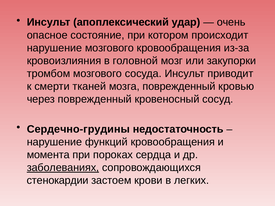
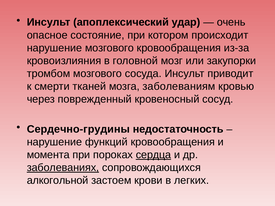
мозга поврежденный: поврежденный -> заболеваниям (179, 86)
сердца underline: none -> present (153, 155)
стенокардии: стенокардии -> алкогольной (58, 181)
